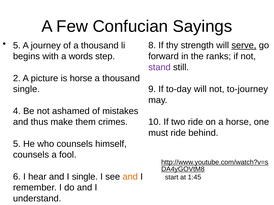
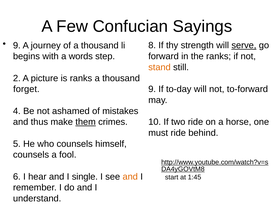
5: 5 -> 9 (17, 46)
stand colour: purple -> orange (159, 67)
is horse: horse -> ranks (81, 78)
to-journey: to-journey -> to-forward (247, 89)
single: single -> forget (26, 89)
them underline: none -> present (86, 122)
